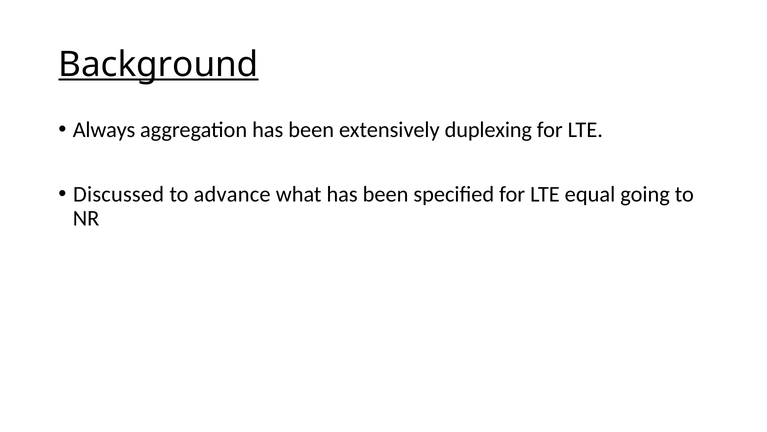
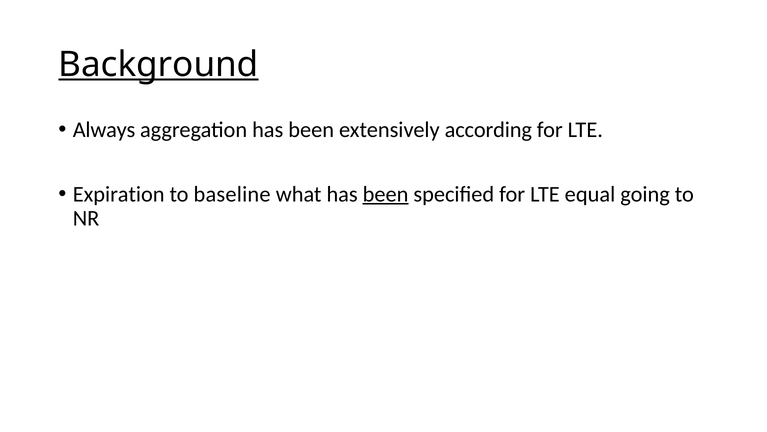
duplexing: duplexing -> according (488, 130)
Discussed: Discussed -> Expiration (119, 194)
advance: advance -> baseline (232, 194)
been underline: none -> present (386, 194)
